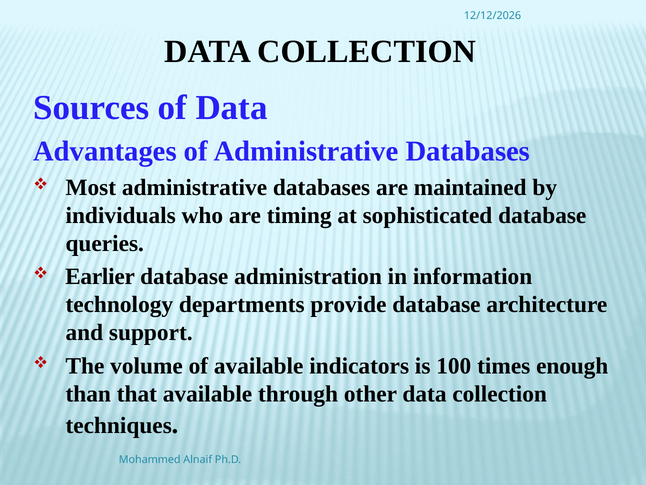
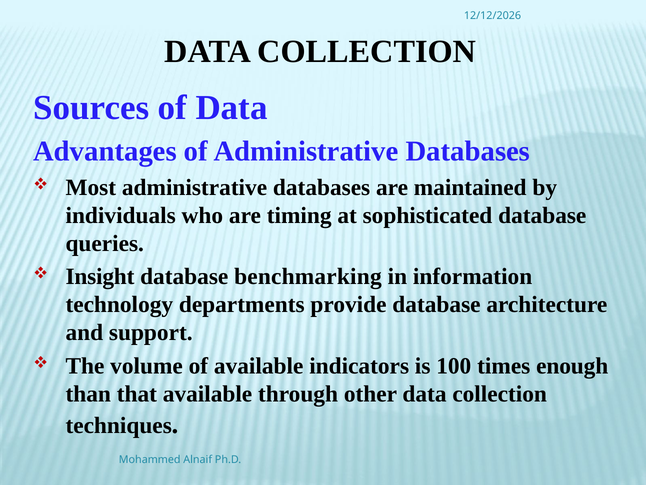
Earlier: Earlier -> Insight (100, 276)
administration: administration -> benchmarking (308, 276)
